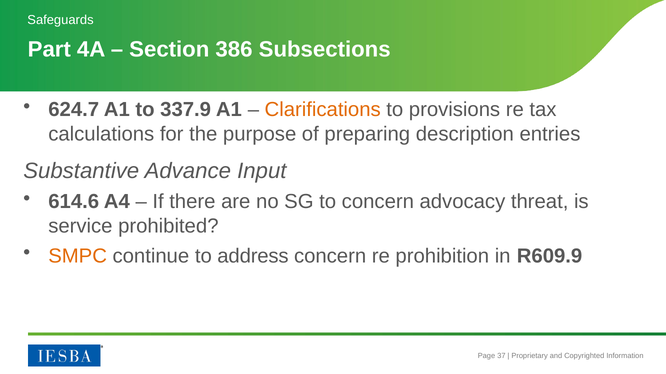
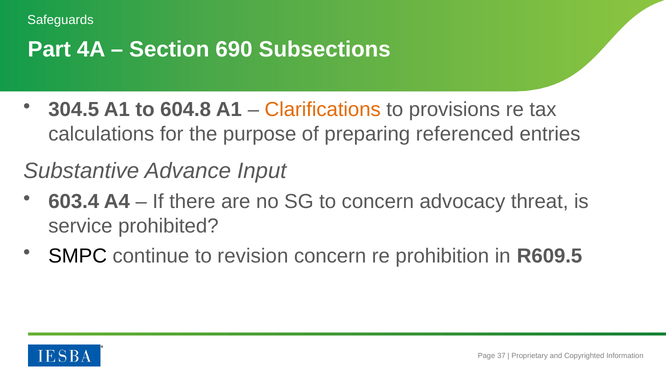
386: 386 -> 690 (234, 50)
624.7: 624.7 -> 304.5 (74, 110)
337.9: 337.9 -> 604.8 (186, 110)
description: description -> referenced (465, 134)
614.6: 614.6 -> 603.4 (74, 202)
SMPC colour: orange -> black (78, 256)
address: address -> revision (253, 256)
R609.9: R609.9 -> R609.5 (550, 256)
